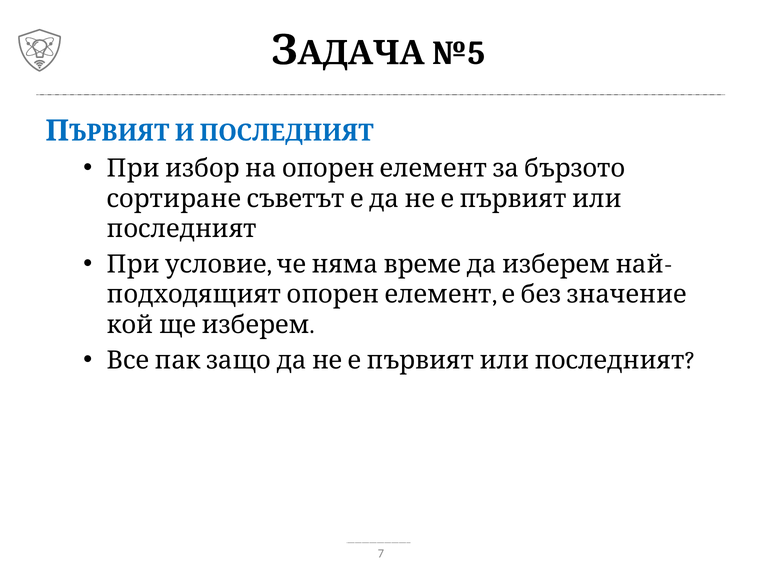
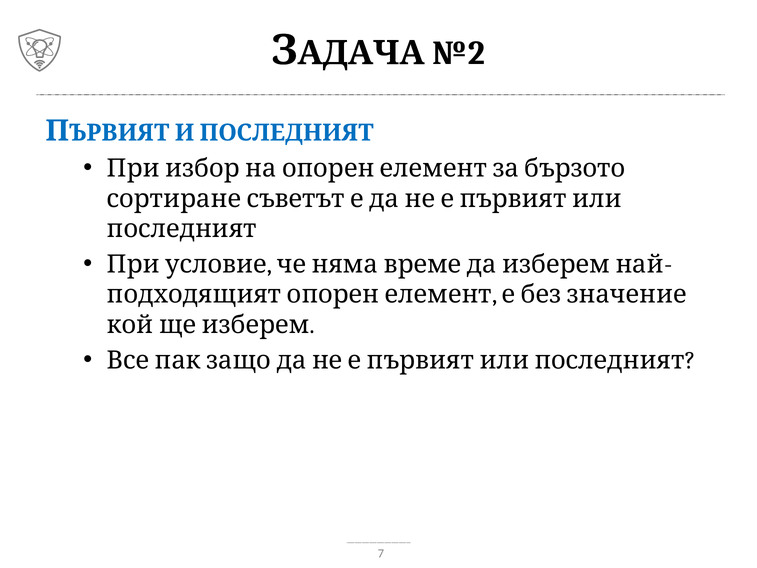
№5: №5 -> №2 (459, 53)
